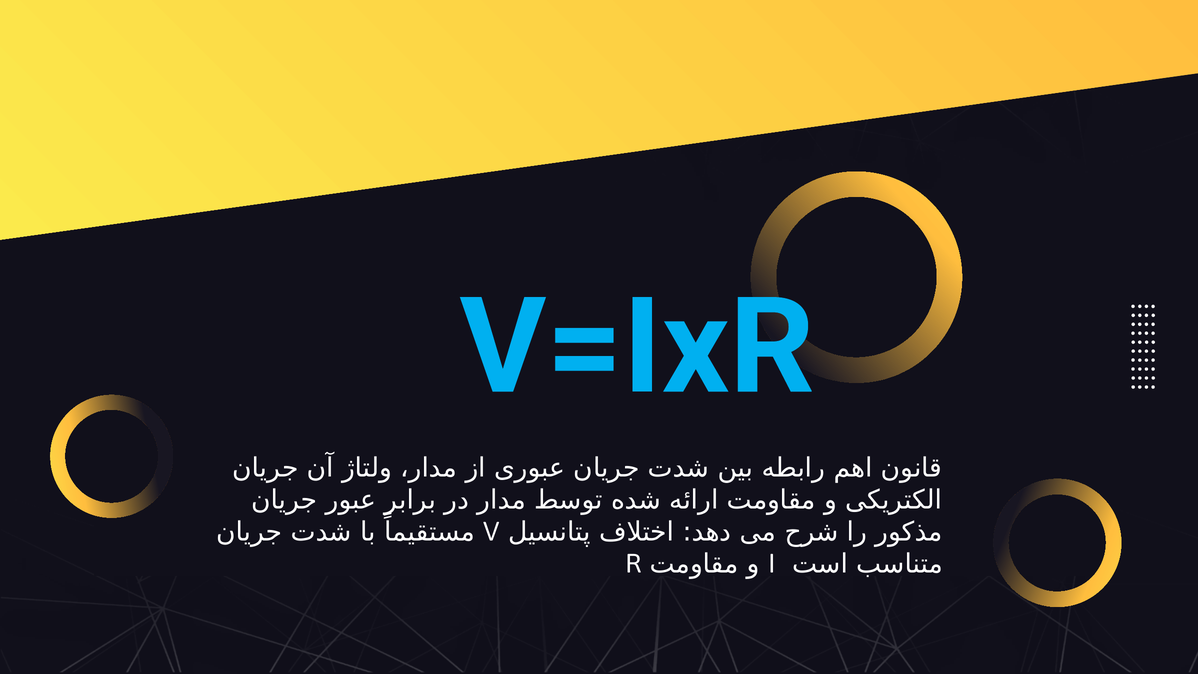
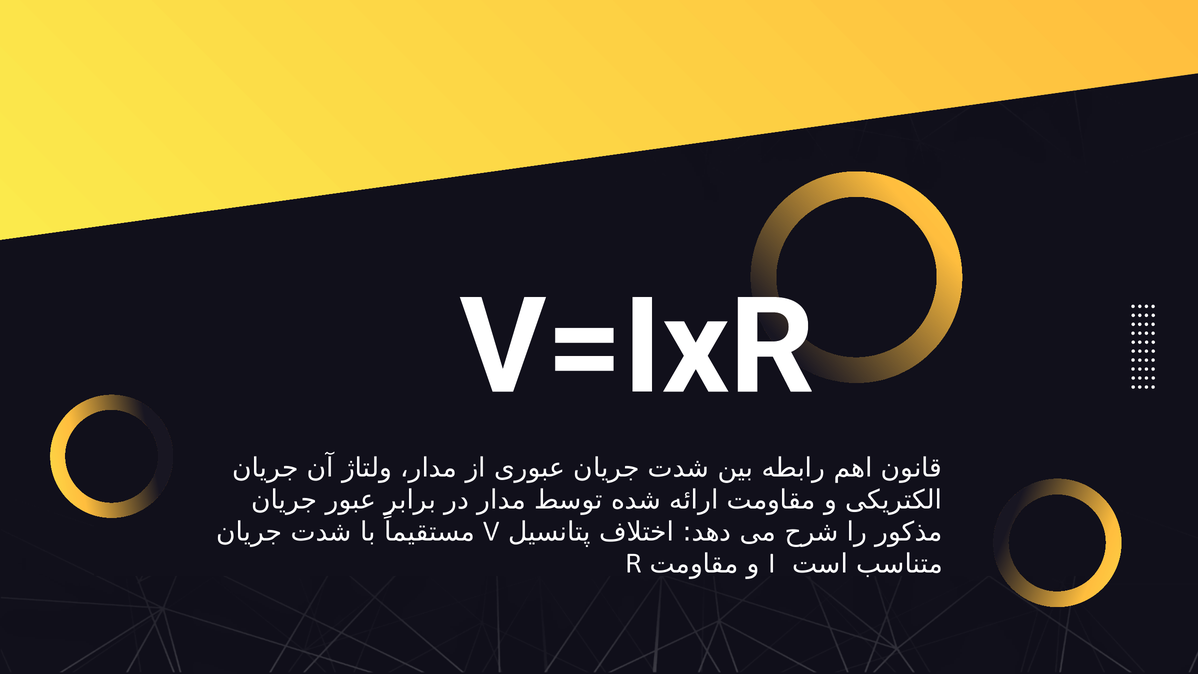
V=IxR colour: light blue -> white (637, 348)
